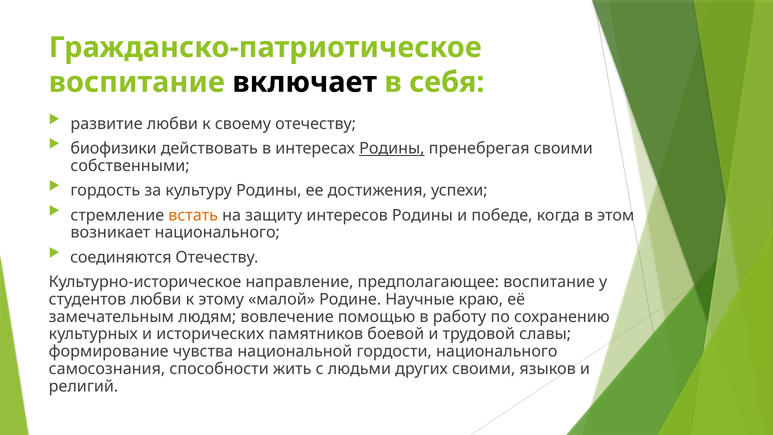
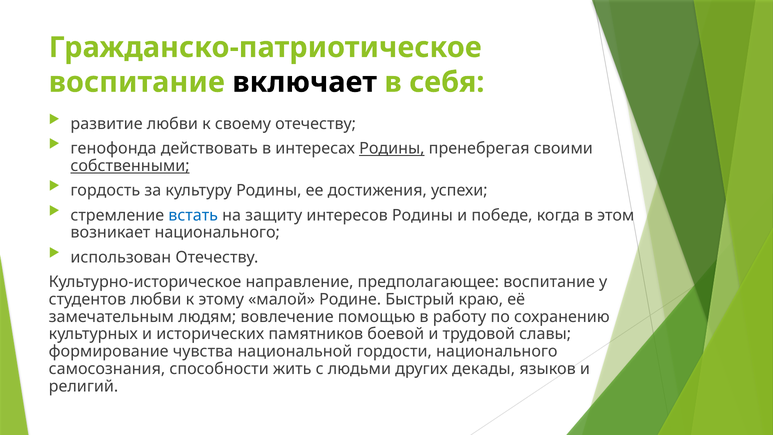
биофизики: биофизики -> генофонда (114, 148)
собственными underline: none -> present (130, 166)
встать colour: orange -> blue (193, 215)
соединяются: соединяются -> использован (121, 257)
Научные: Научные -> Быстрый (420, 299)
других своими: своими -> декады (484, 369)
